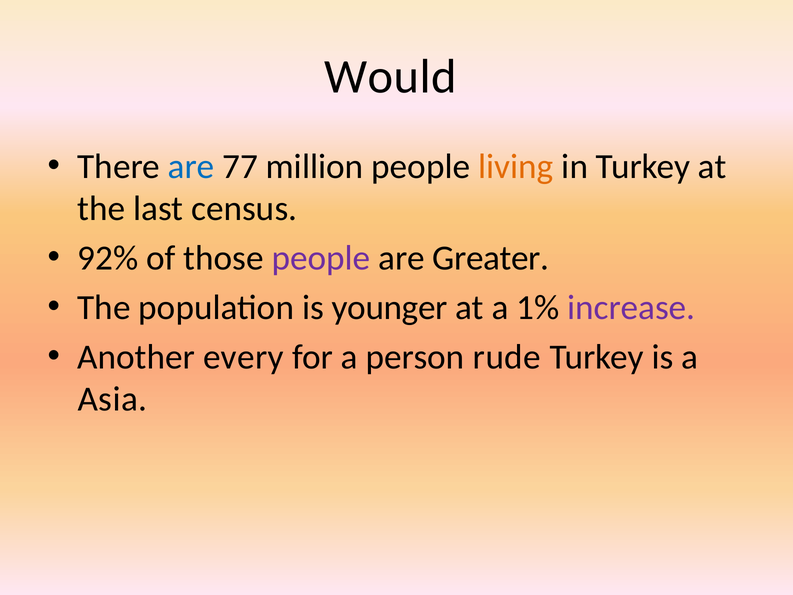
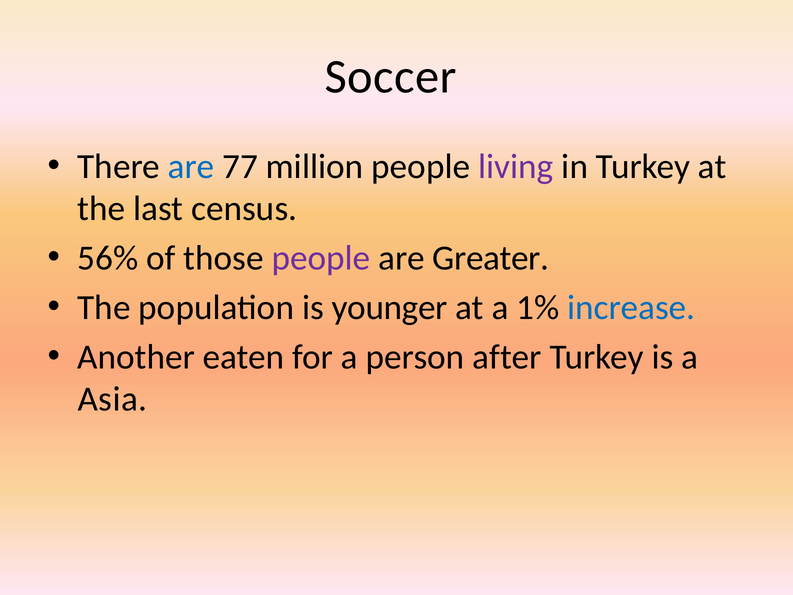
Would: Would -> Soccer (391, 77)
living colour: orange -> purple (516, 166)
92%: 92% -> 56% (108, 258)
increase colour: purple -> blue (631, 307)
every: every -> eaten (244, 357)
rude: rude -> after (507, 357)
